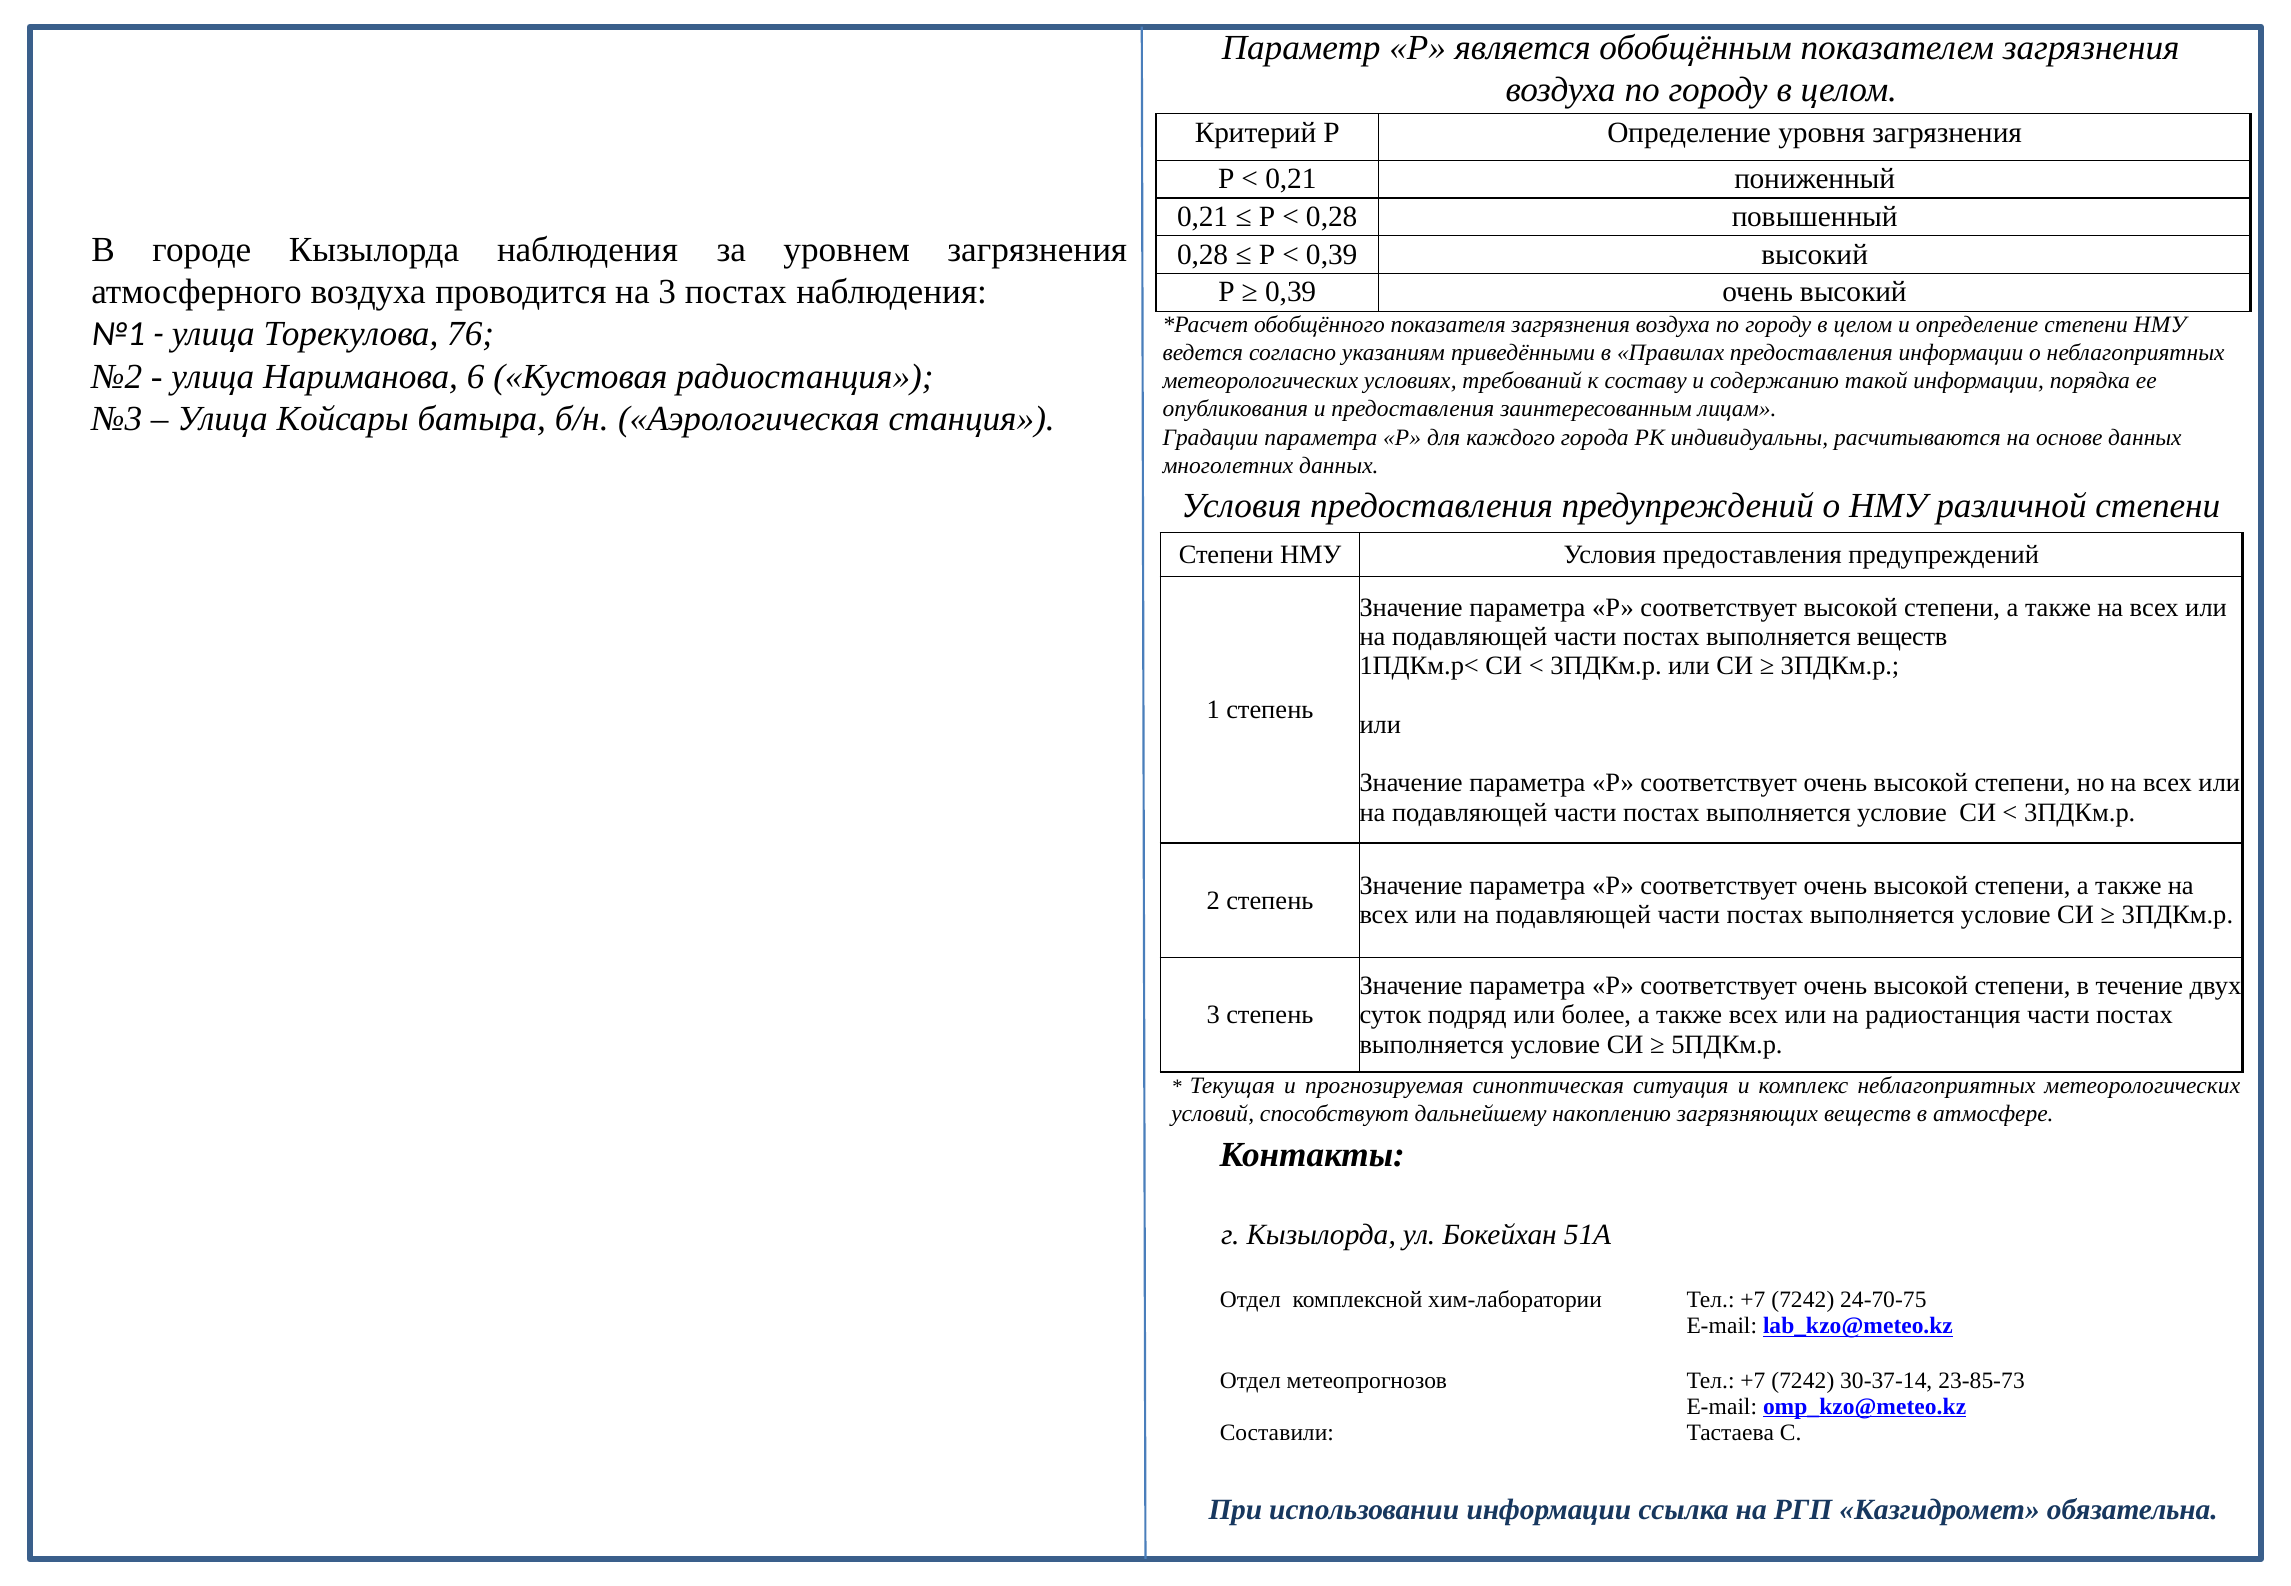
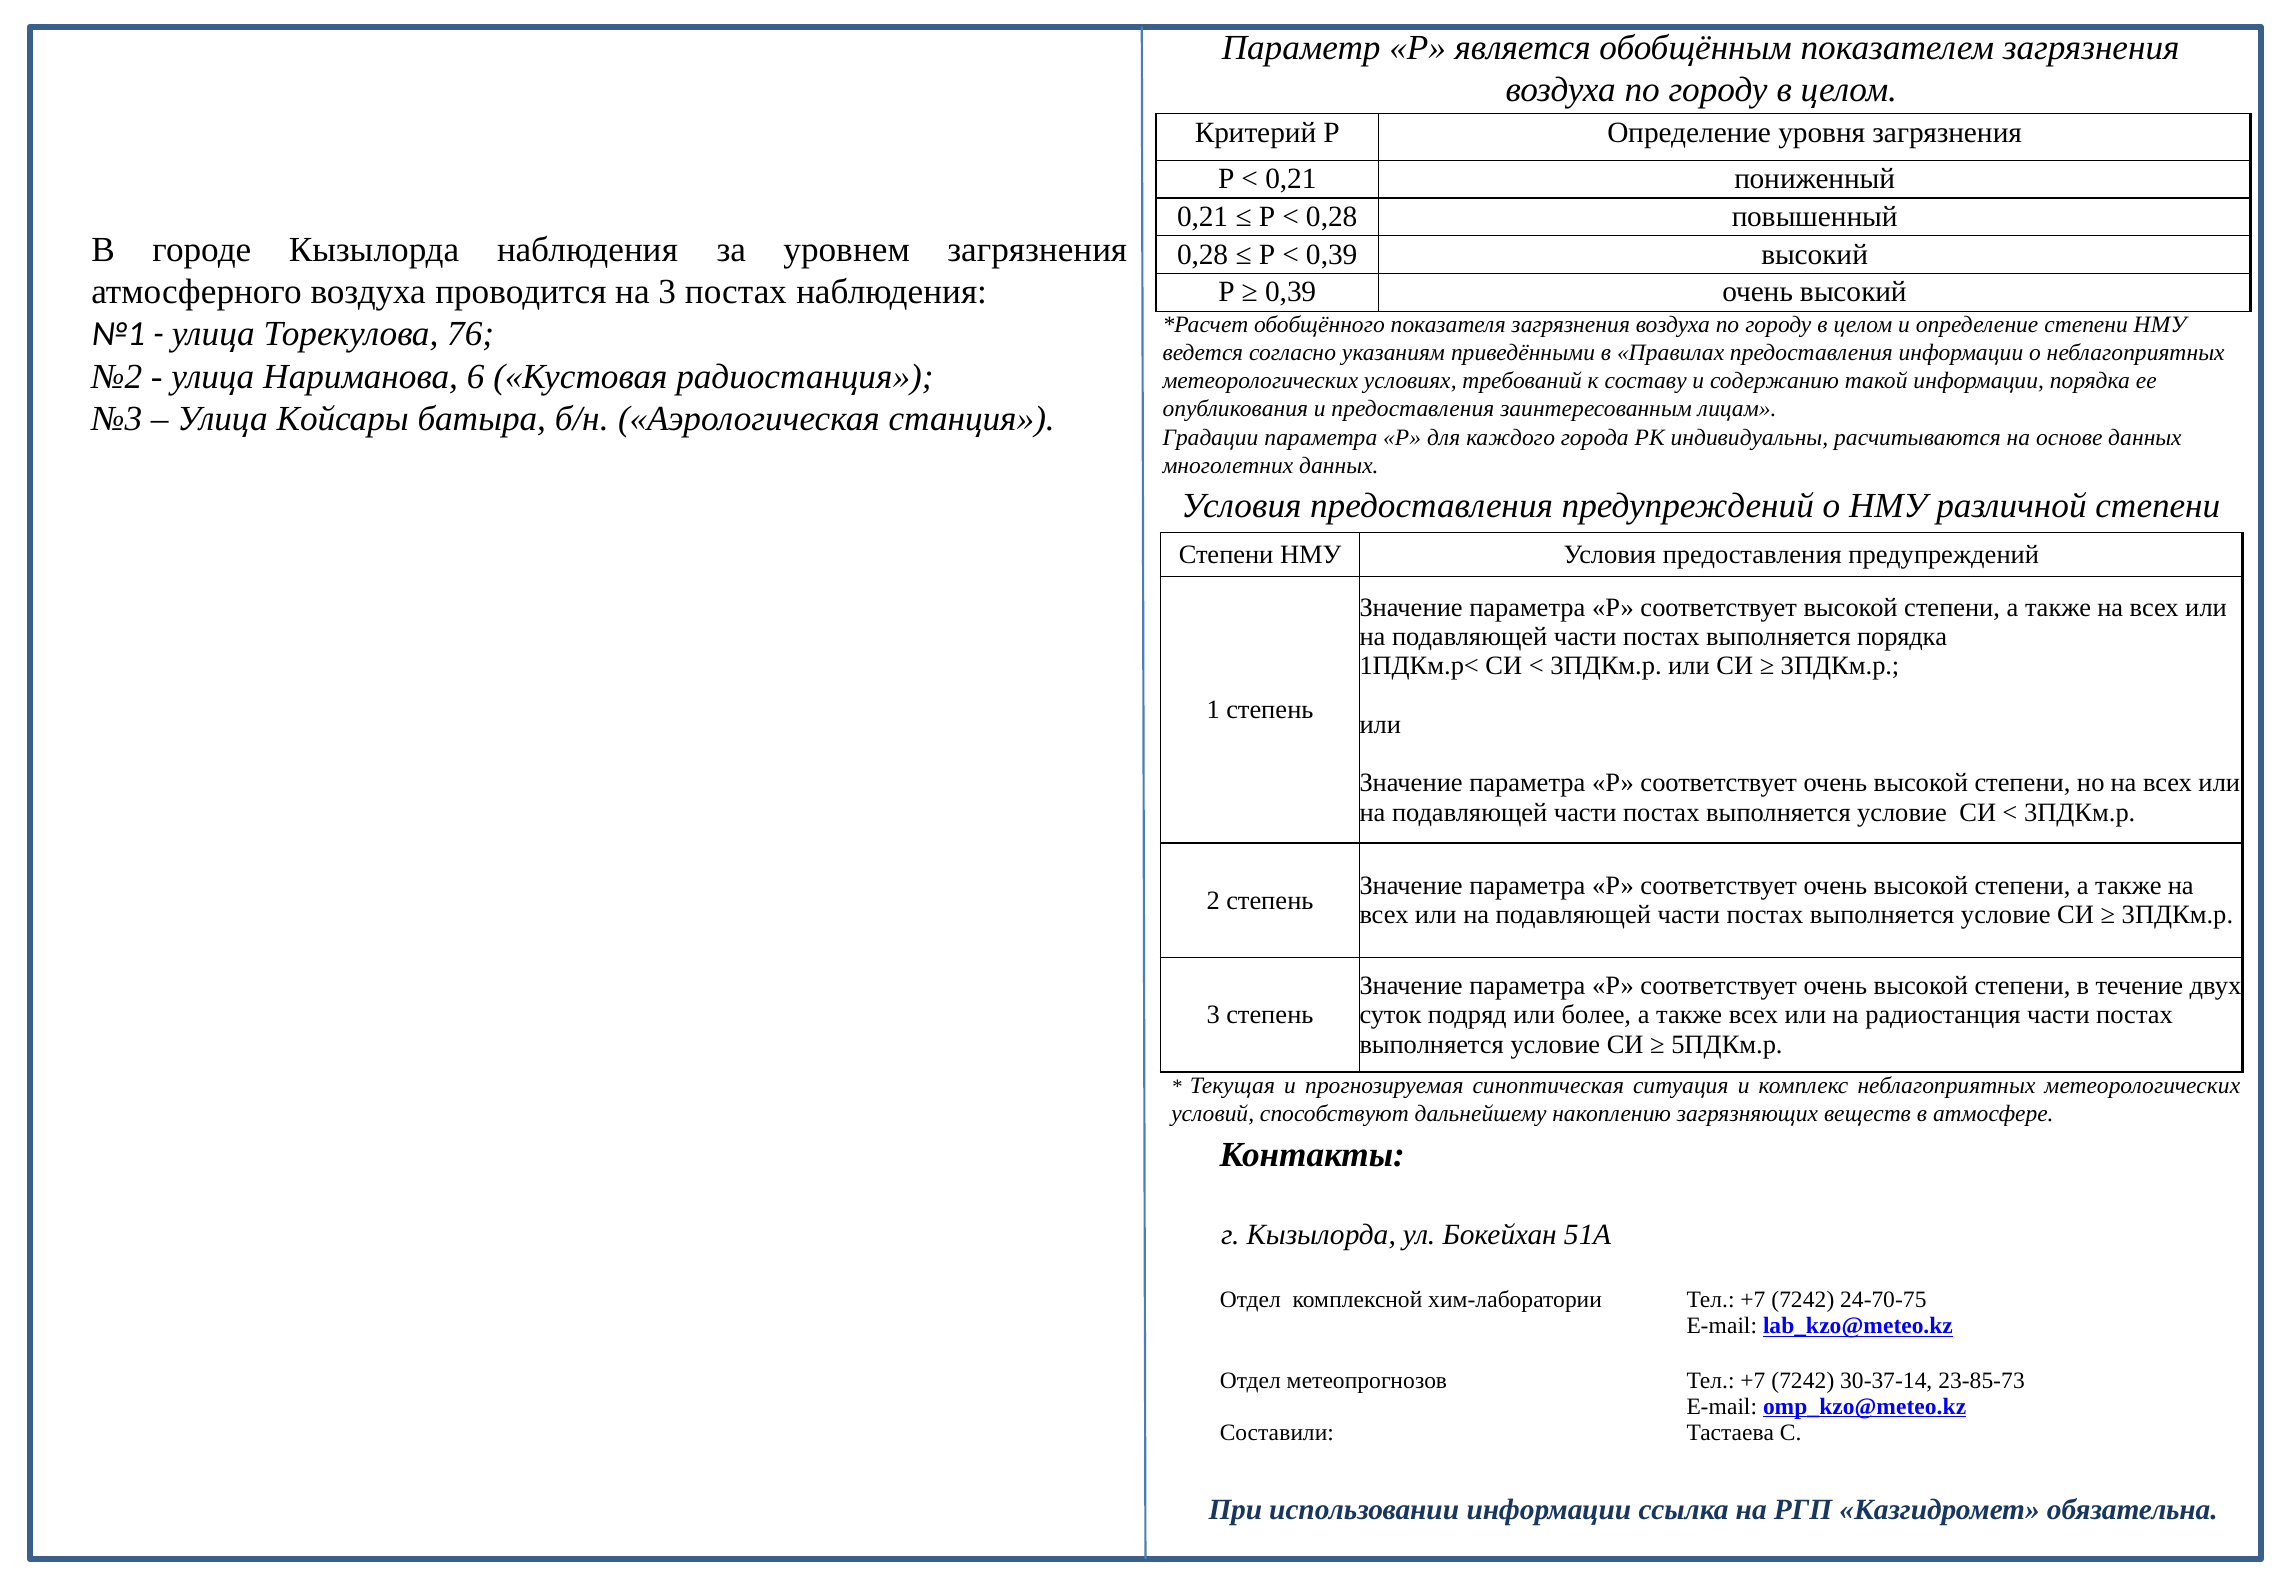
выполняется веществ: веществ -> порядка (1902, 637)
